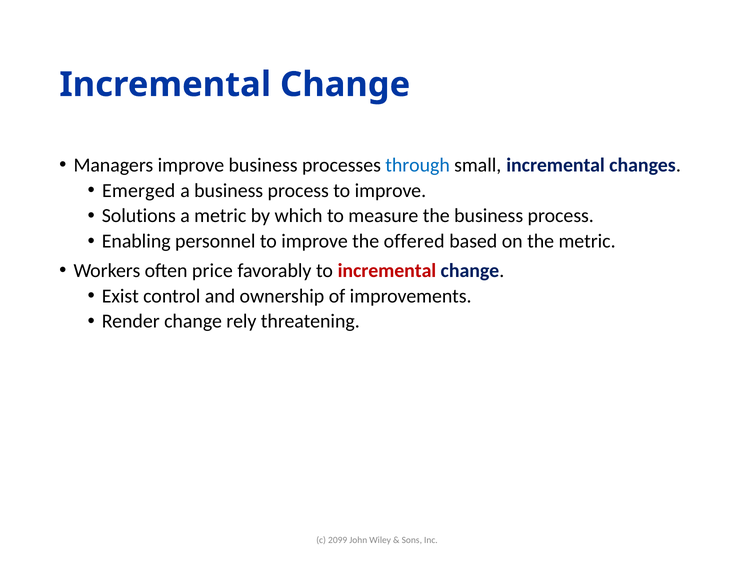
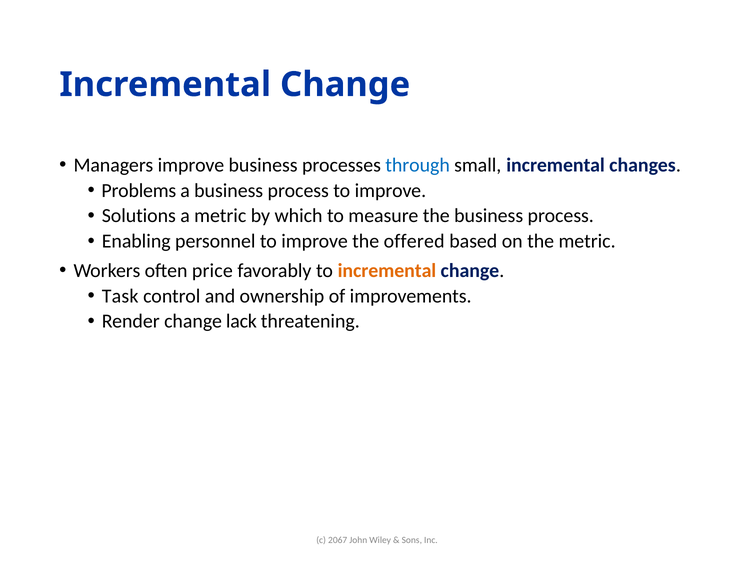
Emerged: Emerged -> Problems (139, 190)
incremental colour: red -> orange (387, 270)
Exist: Exist -> Task (120, 296)
rely: rely -> lack (241, 321)
2099: 2099 -> 2067 (338, 540)
